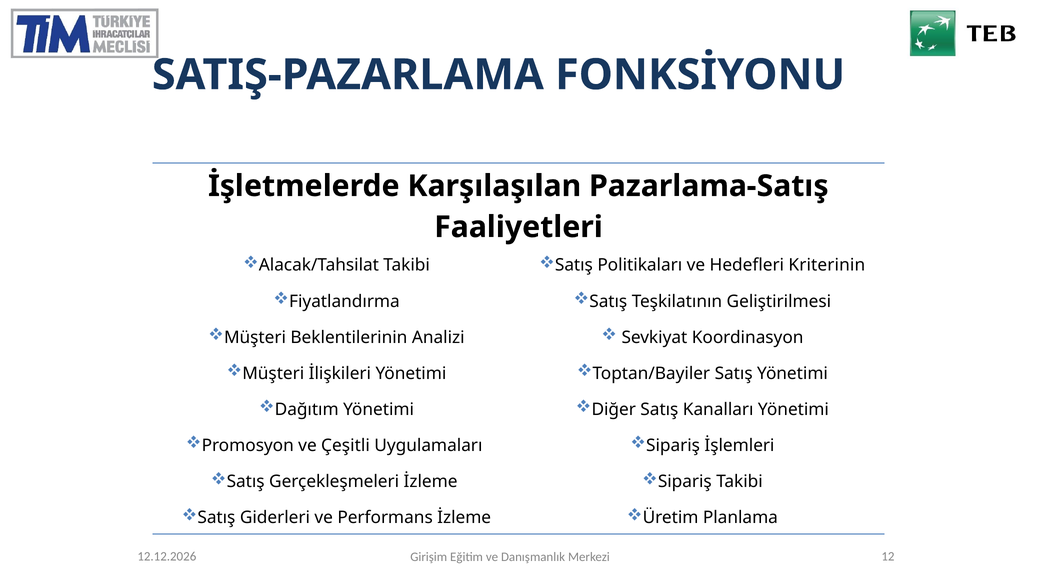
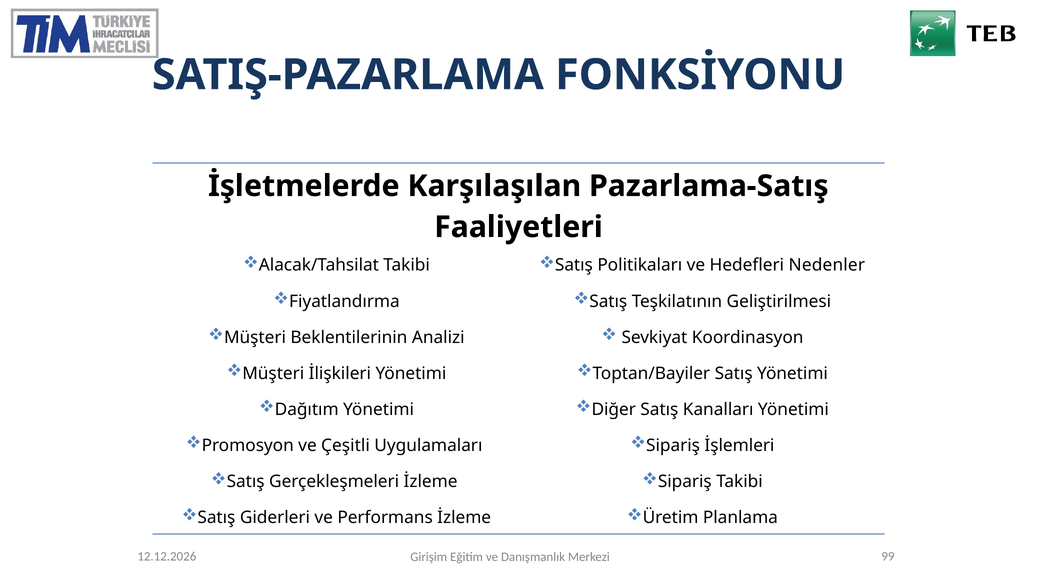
Kriterinin: Kriterinin -> Nedenler (827, 265)
12: 12 -> 99 (888, 557)
